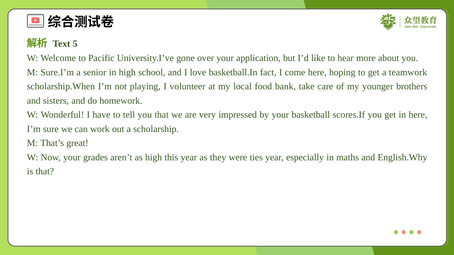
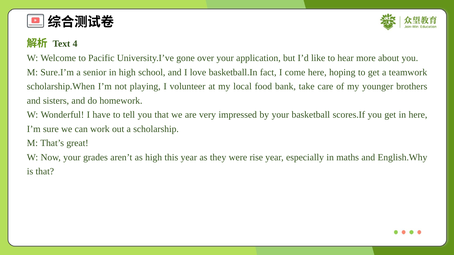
5: 5 -> 4 (75, 44)
ties: ties -> rise (256, 158)
